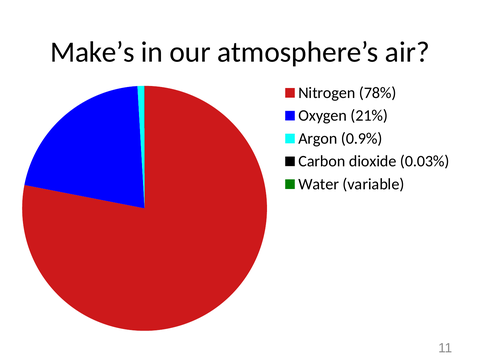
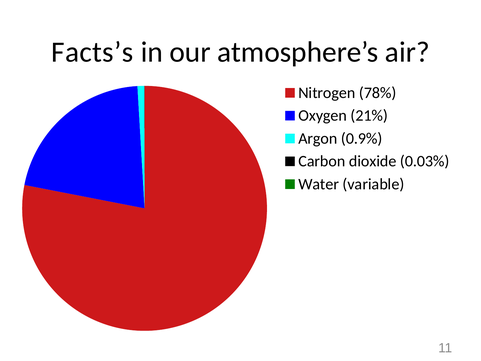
Make’s: Make’s -> Facts’s (92, 52)
